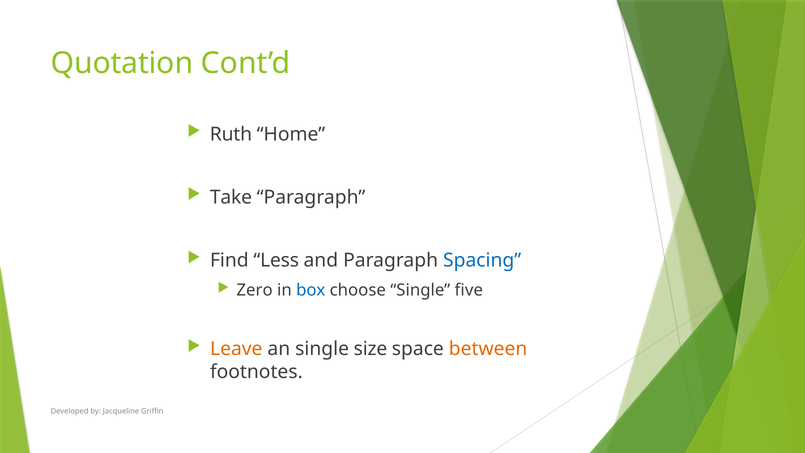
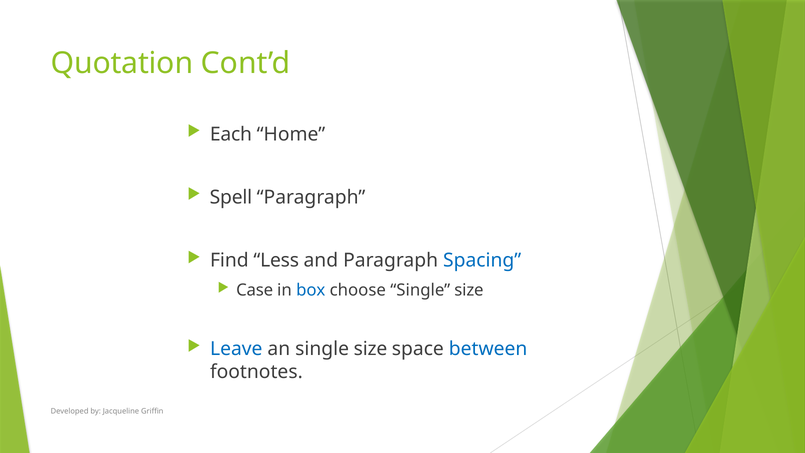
Ruth: Ruth -> Each (231, 134)
Take: Take -> Spell (231, 197)
Zero: Zero -> Case (255, 290)
choose Single five: five -> size (469, 290)
Leave colour: orange -> blue (236, 349)
between colour: orange -> blue (488, 349)
